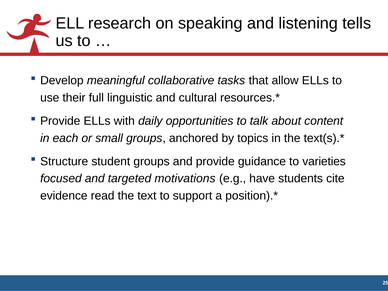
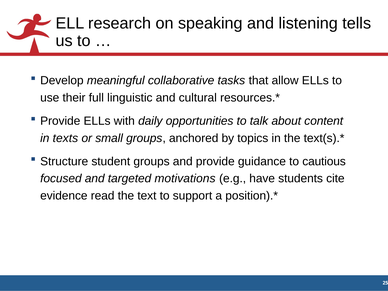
each: each -> texts (65, 138)
varieties: varieties -> cautious (324, 162)
